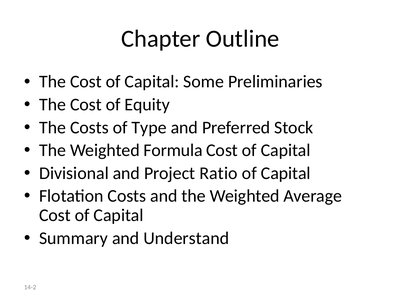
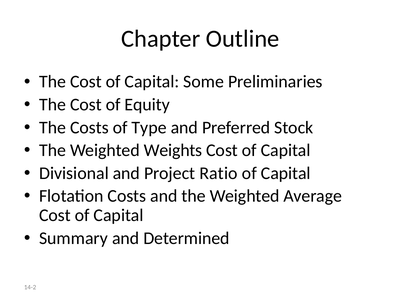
Formula: Formula -> Weights (173, 150)
Understand: Understand -> Determined (186, 238)
